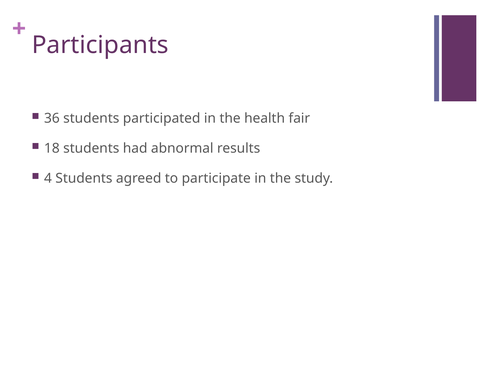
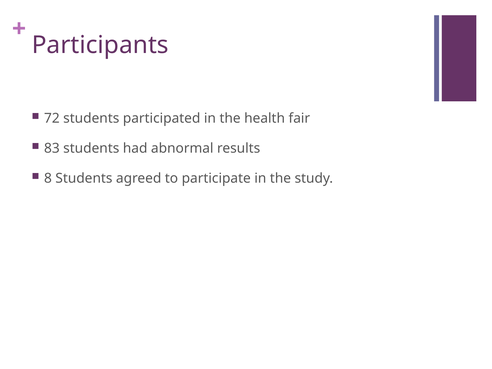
36: 36 -> 72 (52, 118)
18: 18 -> 83 (52, 148)
4: 4 -> 8 (48, 178)
